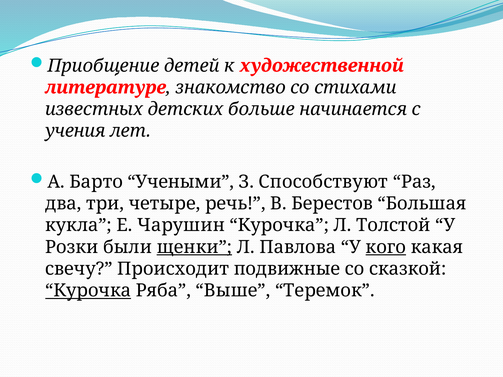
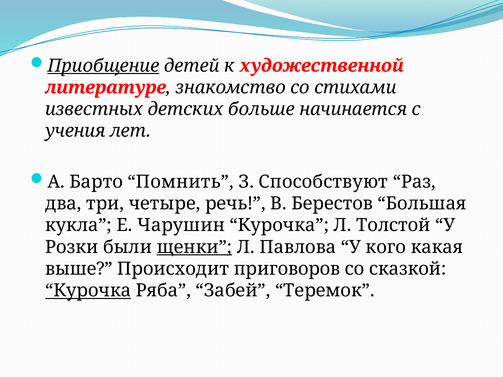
Приобщение underline: none -> present (103, 66)
Учеными: Учеными -> Помнить (181, 182)
кого underline: present -> none (386, 247)
свечу: свечу -> выше (79, 269)
подвижные: подвижные -> приговоров (287, 269)
Выше: Выше -> Забей (233, 291)
